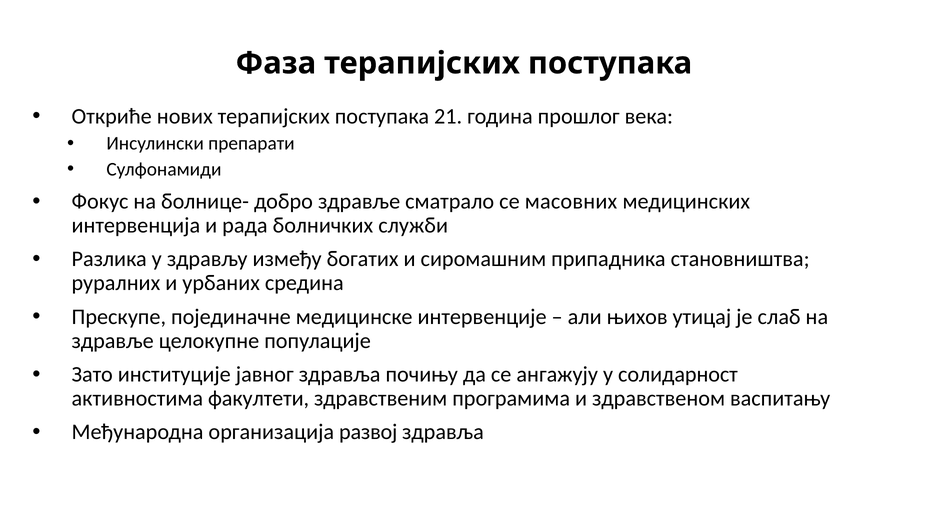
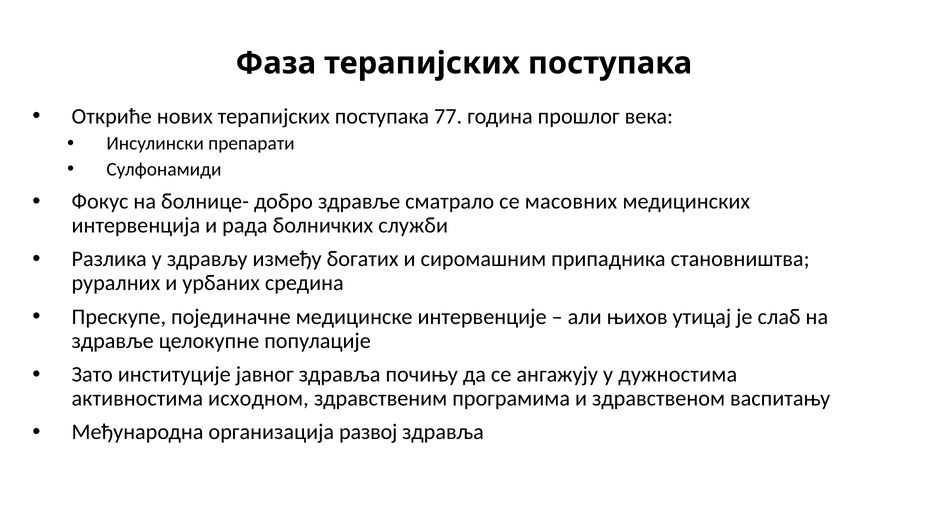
21: 21 -> 77 (448, 116)
солидарност: солидарност -> дужностима (678, 374)
факултети: факултети -> исходном (258, 398)
